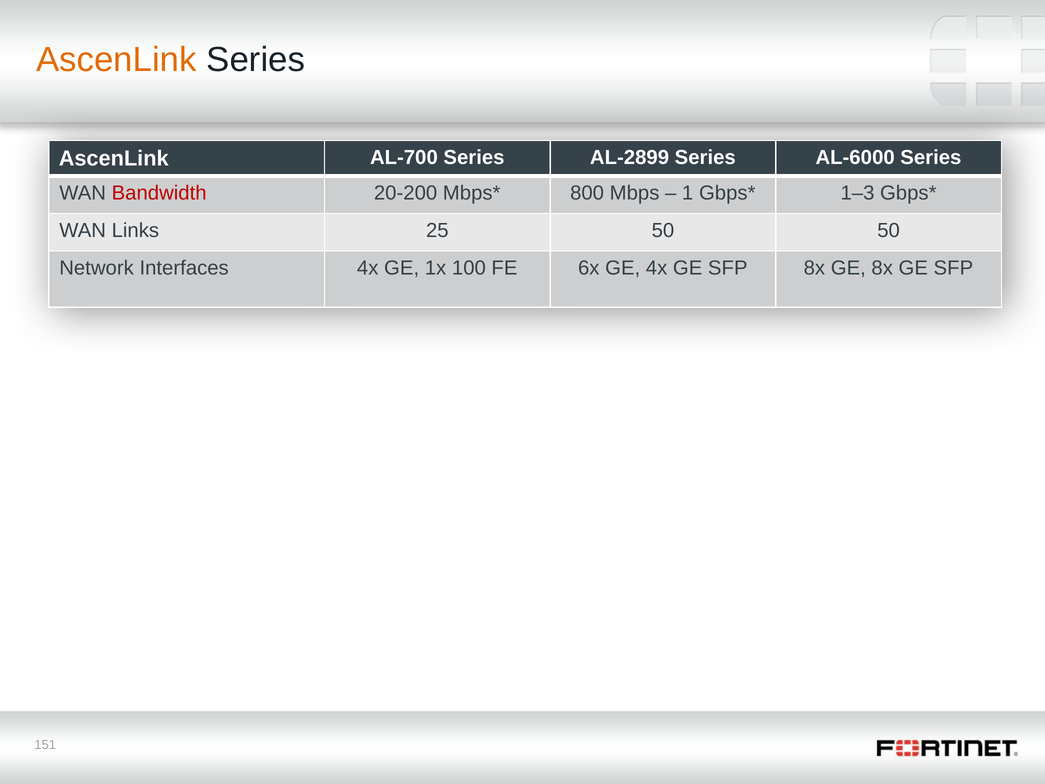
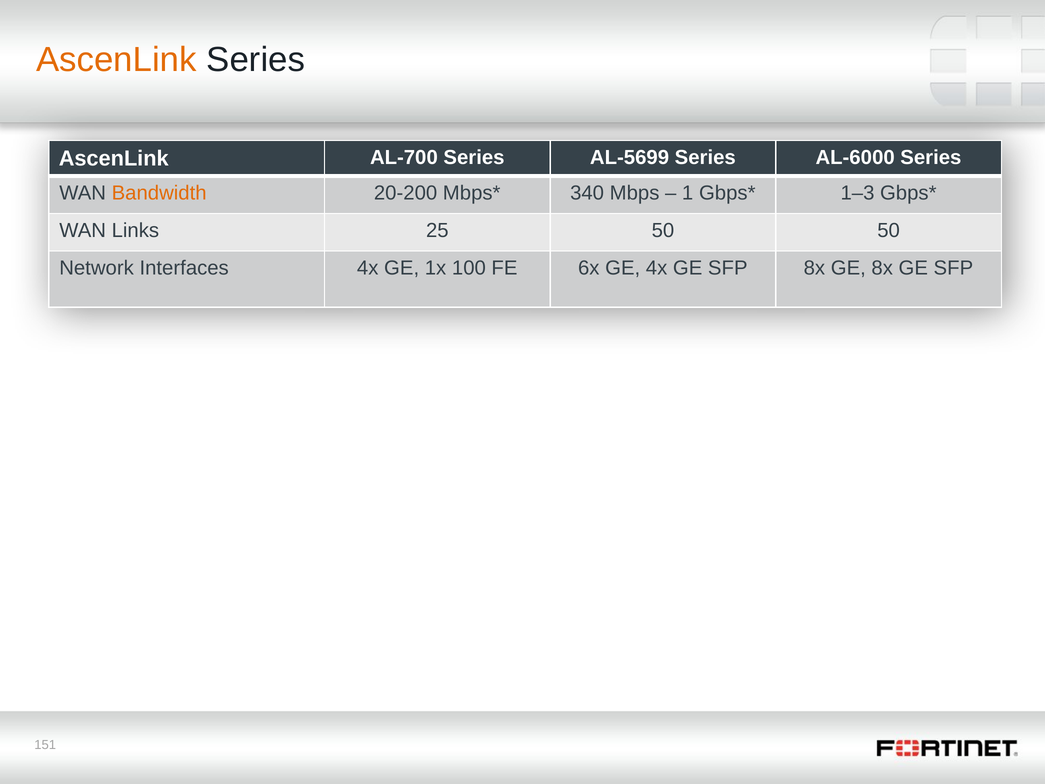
AL-2899: AL-2899 -> AL-5699 (630, 158)
Bandwidth colour: red -> orange (159, 193)
800: 800 -> 340 (587, 193)
